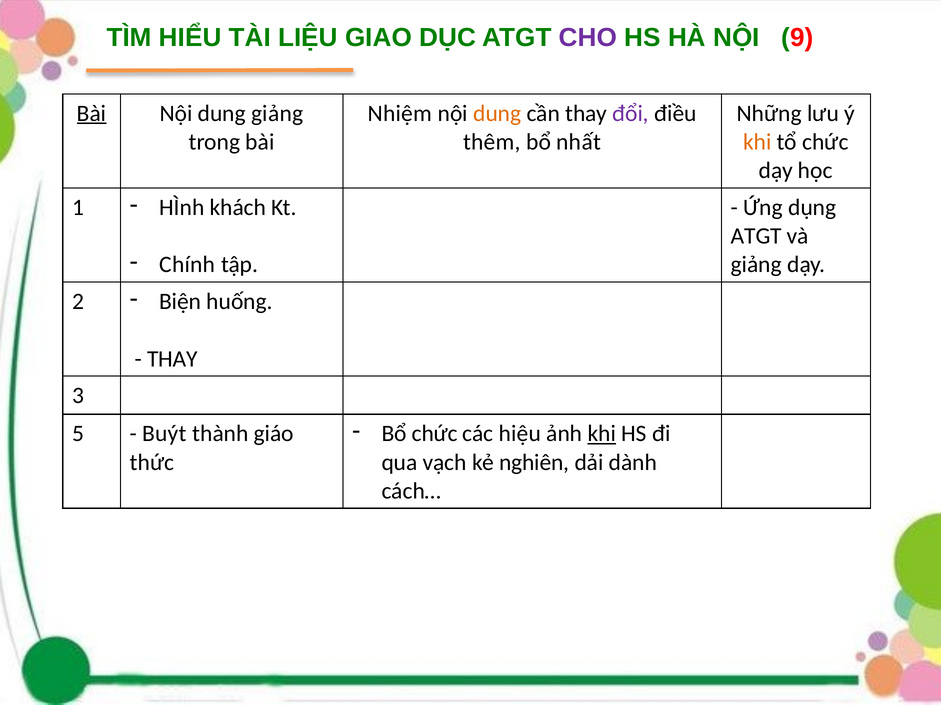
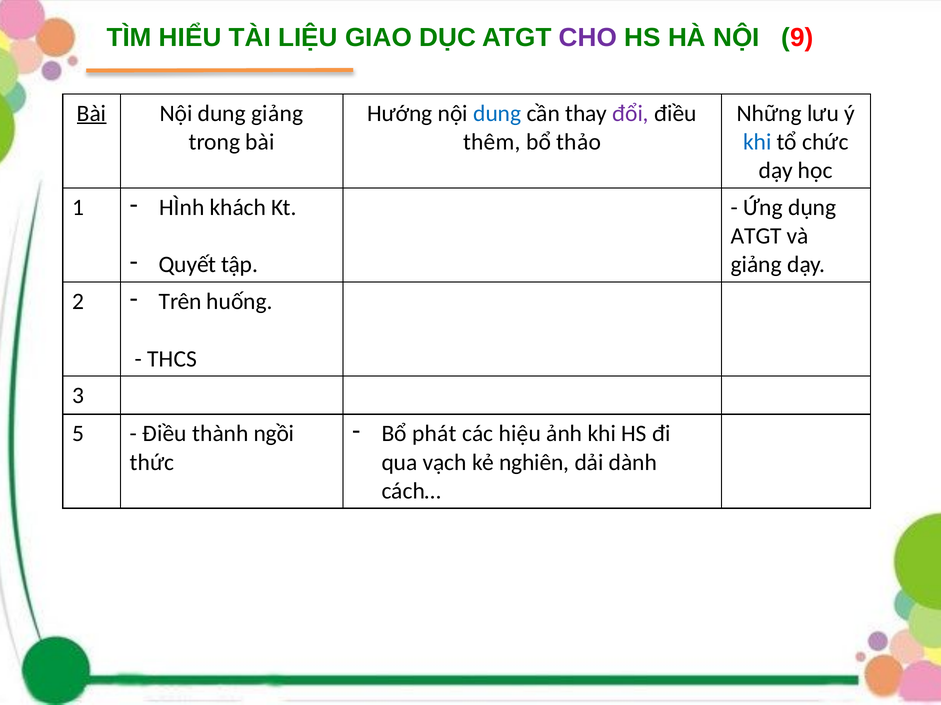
Nhiệm: Nhiệm -> Hướng (400, 113)
dung colour: orange -> blue (497, 113)
nhất: nhất -> thảo (579, 142)
khi colour: orange -> blue (757, 142)
Chính: Chính -> Quyết (188, 265)
Biện: Biện -> Trên (180, 302)
THAY: THAY -> THCS (172, 359)
Bổ chức: chức -> phát (434, 434)
khi underline: present -> none (602, 434)
Buýt: Buýt -> Điều (165, 434)
giáo: giáo -> ngồi (274, 434)
